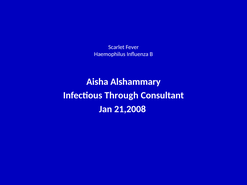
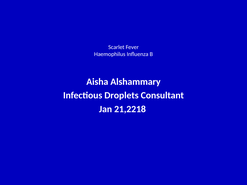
Through: Through -> Droplets (121, 96)
21,2008: 21,2008 -> 21,2218 (130, 109)
